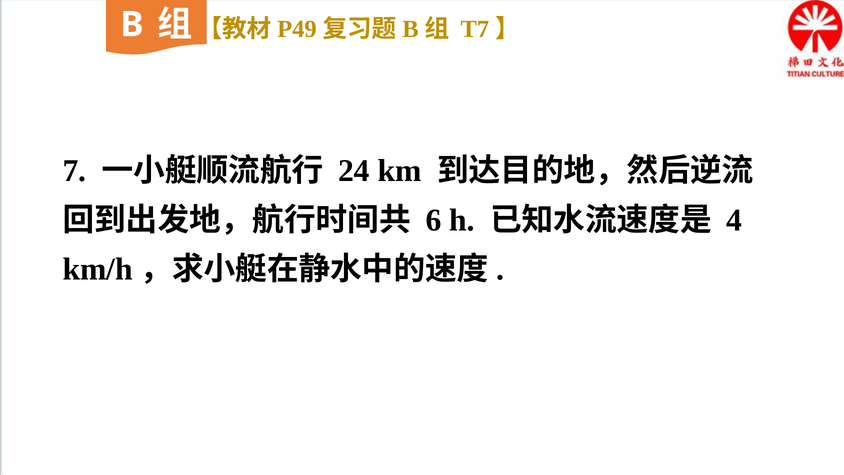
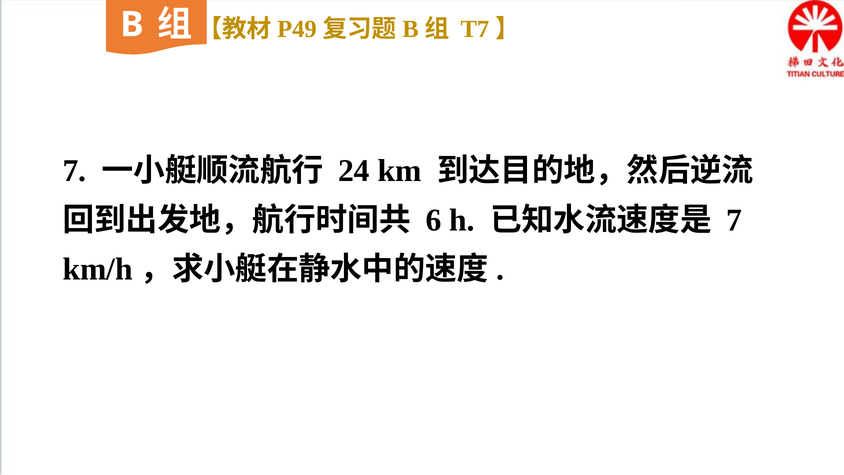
4: 4 -> 7 (734, 220)
